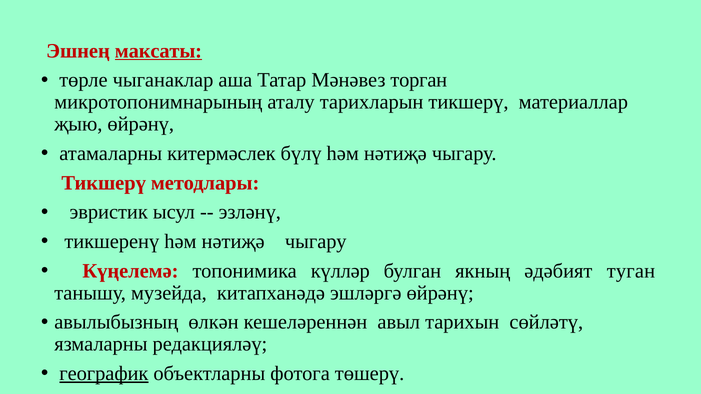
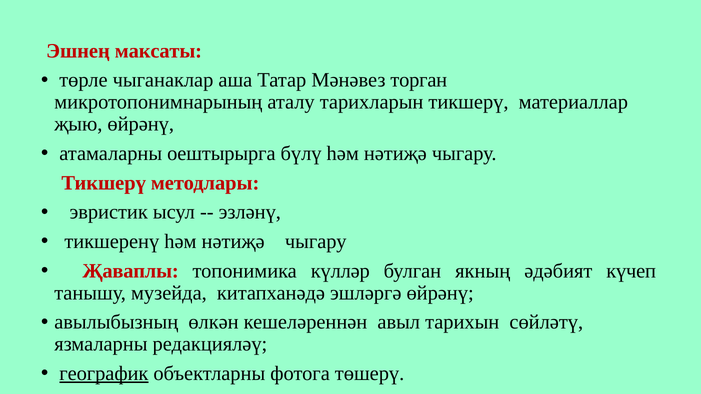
максаты underline: present -> none (158, 51)
китермәслек: китермәслек -> оештырырга (221, 154)
Күңелемә: Күңелемә -> Җаваплы (131, 271)
туган: туган -> күчеп (631, 271)
